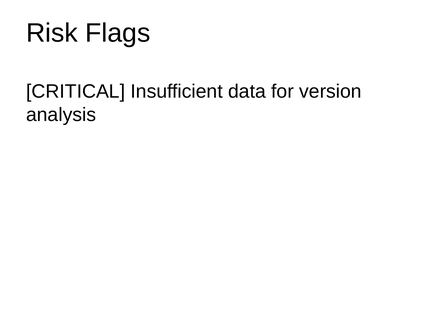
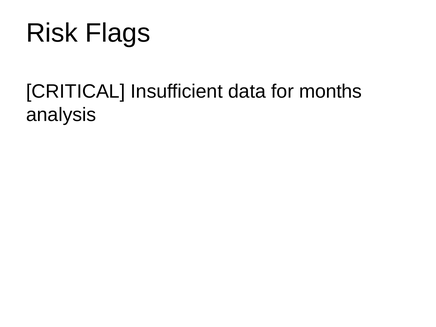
version: version -> months (331, 91)
